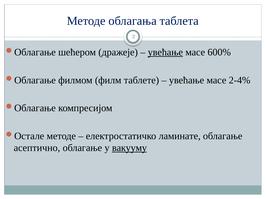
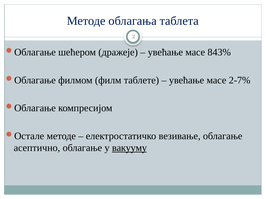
увећање underline: present -> none (165, 52)
600%: 600% -> 843% (219, 52)
2-4%: 2-4% -> 2-7% (240, 80)
ламинате: ламинате -> везивање (180, 136)
